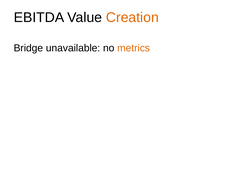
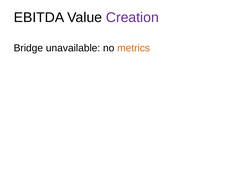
Creation colour: orange -> purple (132, 17)
